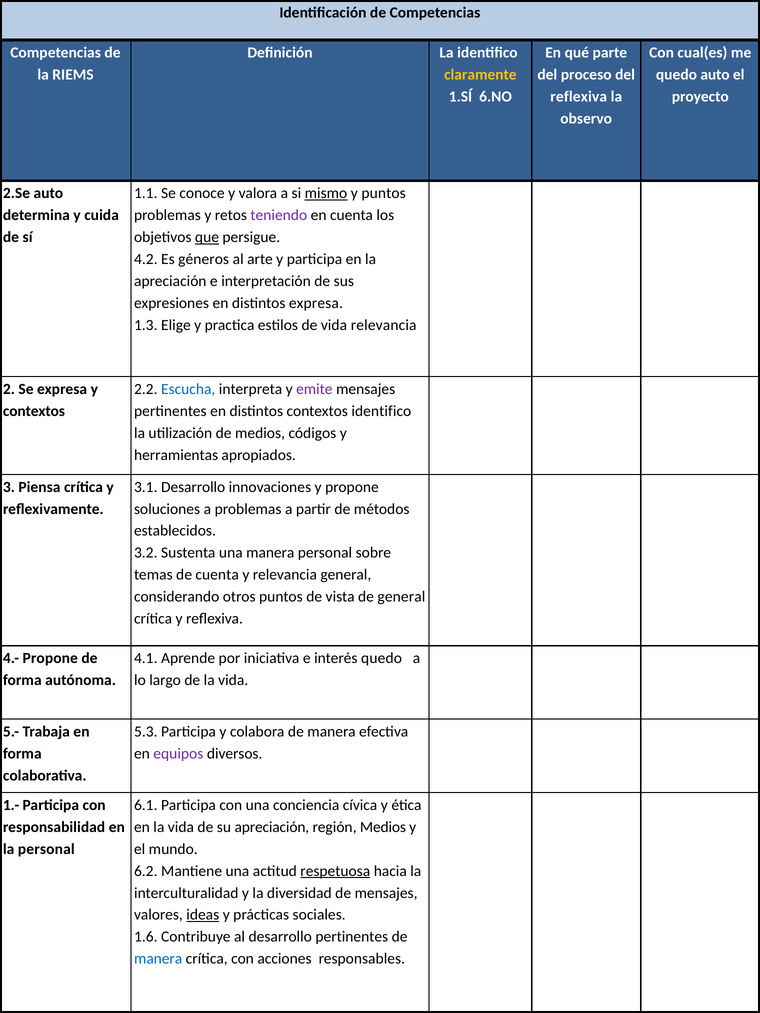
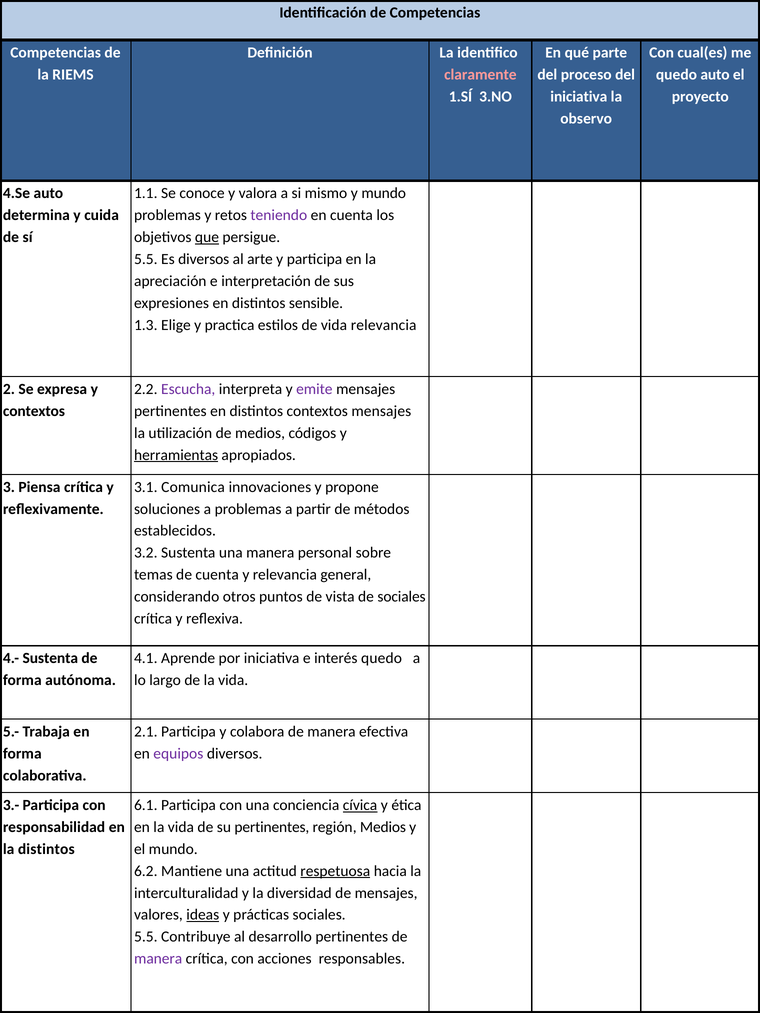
claramente colour: yellow -> pink (480, 75)
6.NO: 6.NO -> 3.NO (496, 97)
reflexiva: reflexiva -> iniciativa (579, 97)
2.Se: 2.Se -> 4.Se (17, 193)
mismo underline: present -> none (326, 193)
y puntos: puntos -> mundo (384, 193)
4.2: 4.2 -> 5.5 (146, 259)
Es géneros: géneros -> diversos (204, 259)
distintos expresa: expresa -> sensible (316, 303)
Escucha colour: blue -> purple (188, 389)
contextos identifico: identifico -> mensajes (381, 411)
herramientas underline: none -> present (176, 455)
3.1 Desarrollo: Desarrollo -> Comunica (193, 487)
de general: general -> sociales (402, 597)
4.- Propone: Propone -> Sustenta (50, 659)
5.3: 5.3 -> 2.1 (146, 732)
1.-: 1.- -> 3.- (11, 805)
cívica underline: none -> present (360, 805)
su apreciación: apreciación -> pertinentes (272, 827)
la personal: personal -> distintos (46, 849)
1.6: 1.6 -> 5.5 (146, 937)
manera colour: blue -> purple (158, 959)
